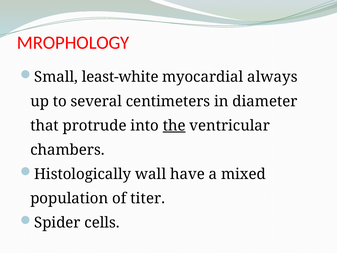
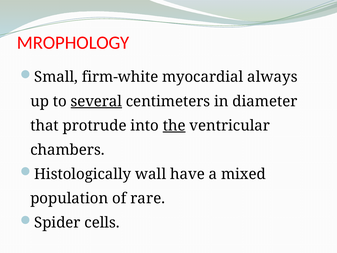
least-white: least-white -> firm-white (120, 77)
several underline: none -> present (96, 101)
titer: titer -> rare (148, 198)
